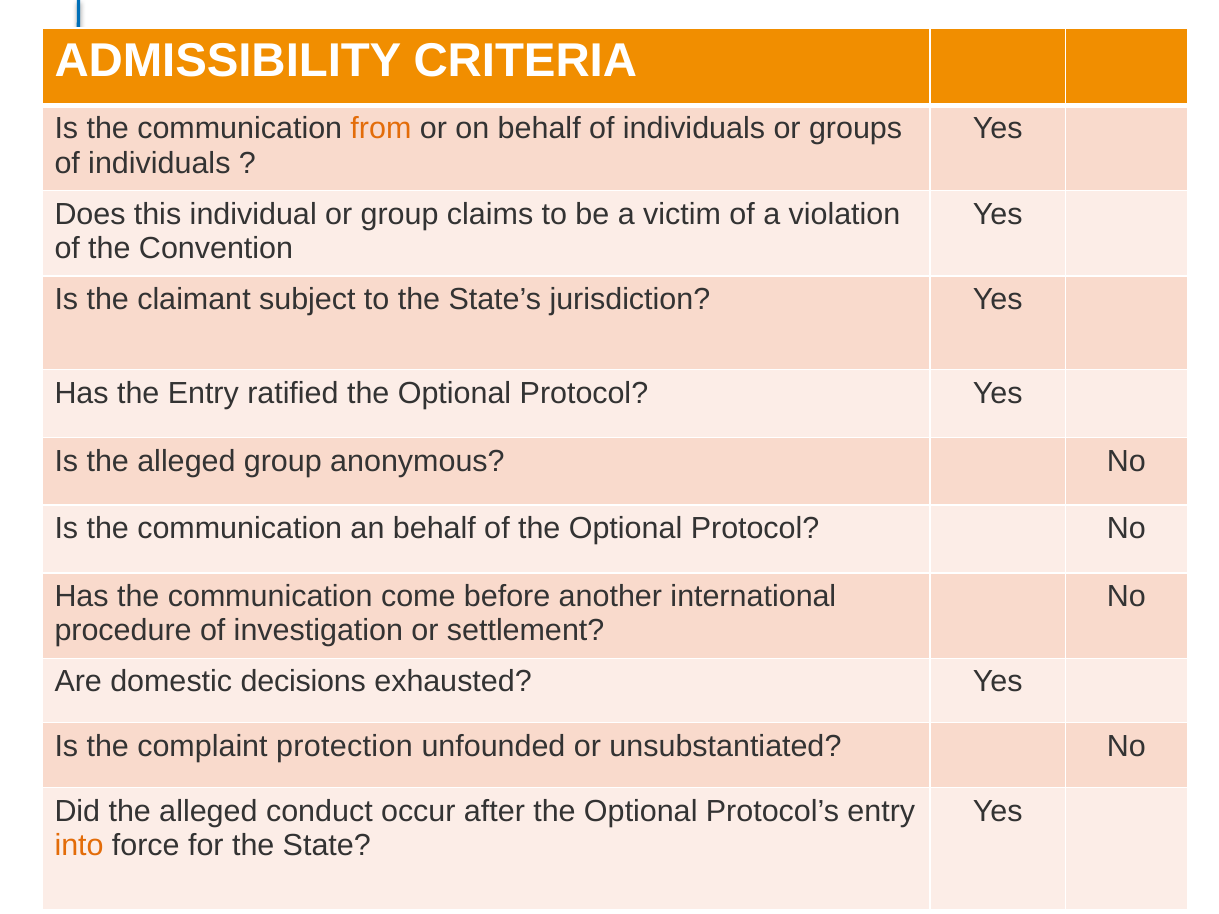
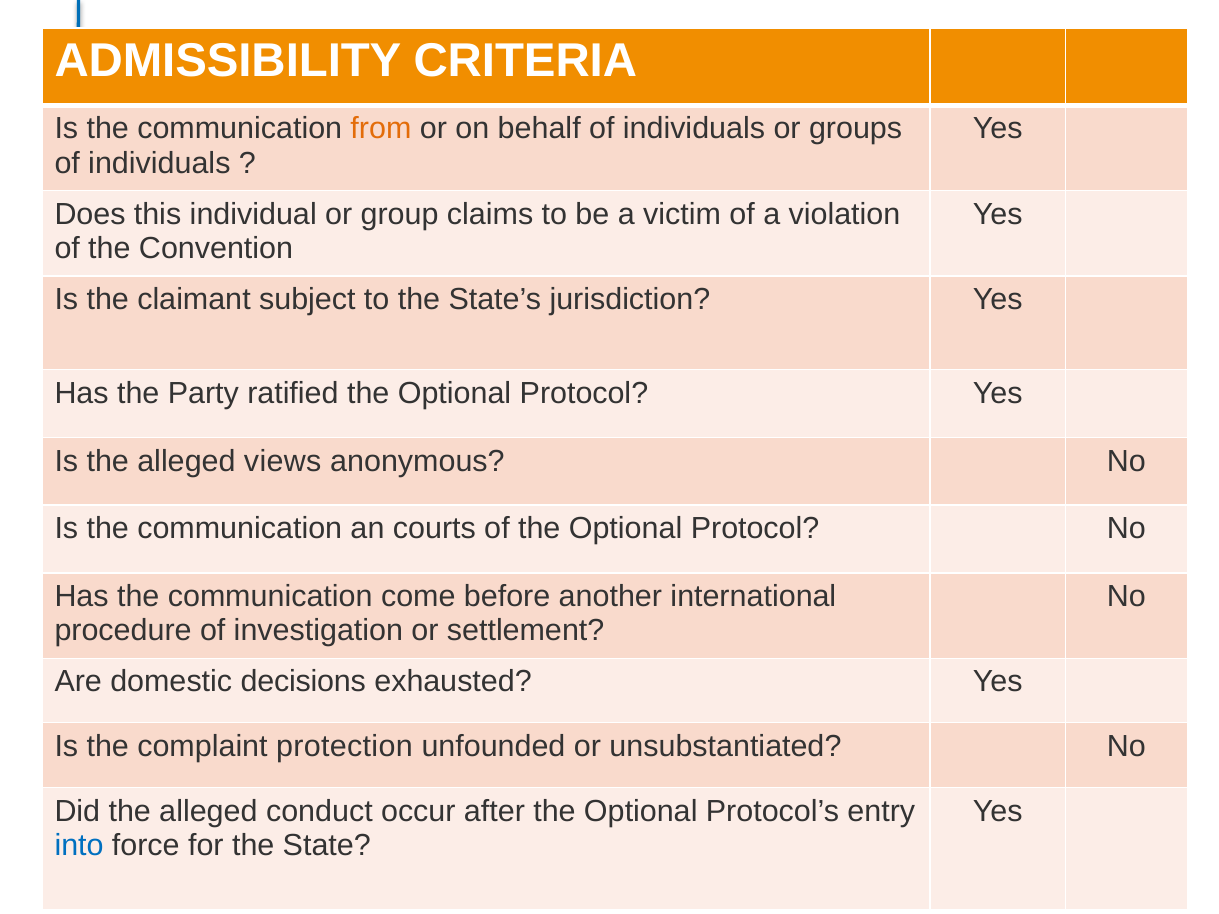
the Entry: Entry -> Party (203, 393)
alleged group: group -> views (283, 461)
an behalf: behalf -> courts (434, 529)
into colour: orange -> blue (79, 846)
